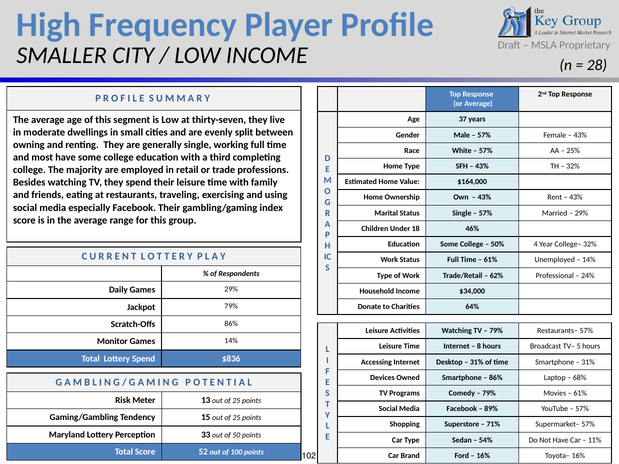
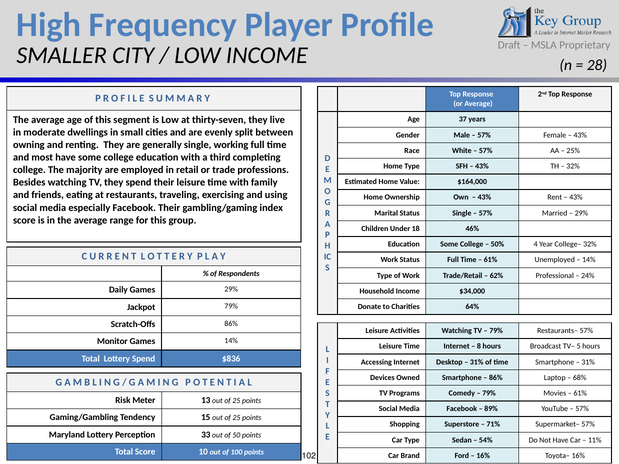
52: 52 -> 10 (203, 452)
